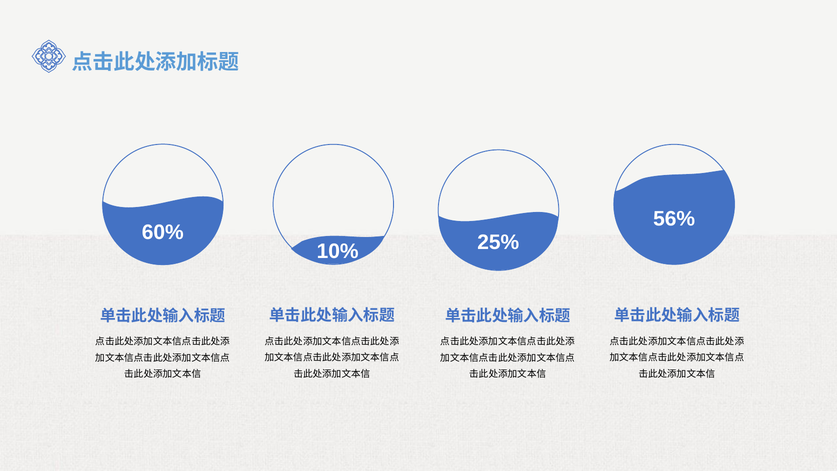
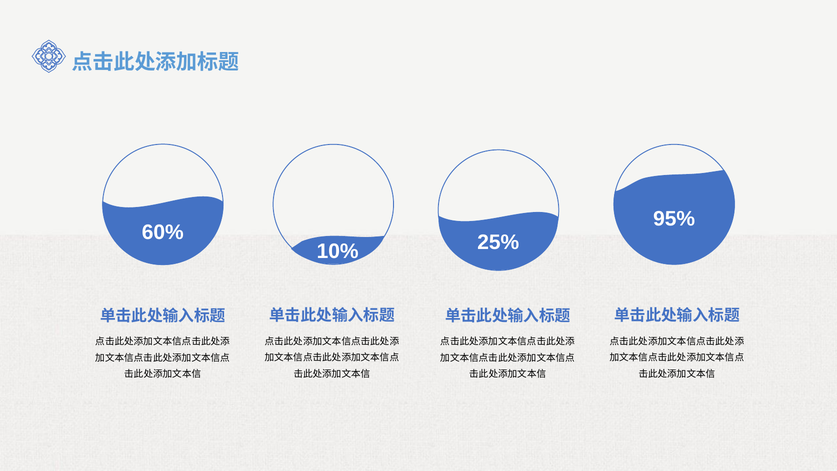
56%: 56% -> 95% (674, 219)
